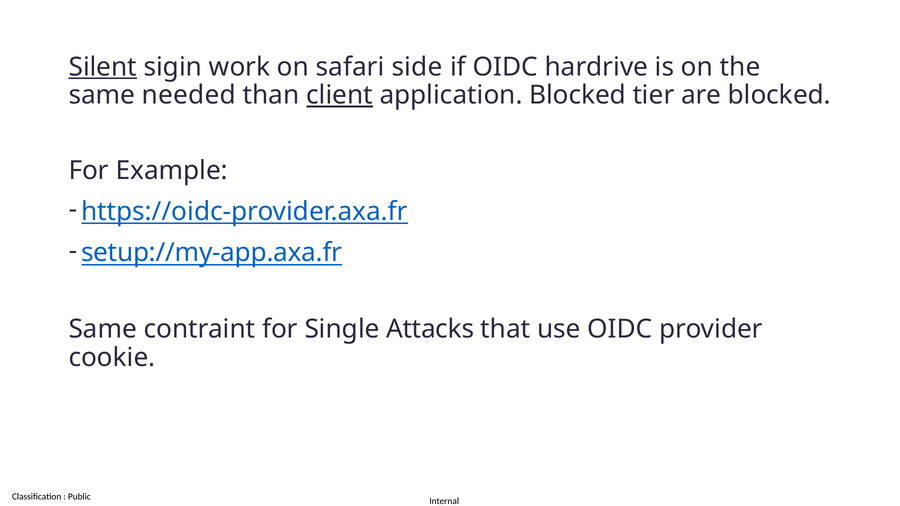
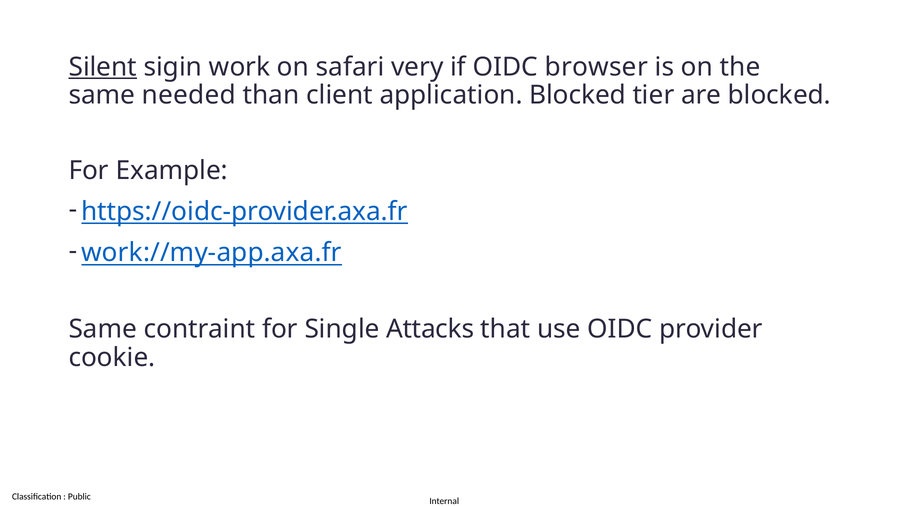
side: side -> very (417, 67)
hardrive: hardrive -> browser (596, 67)
client underline: present -> none (340, 95)
setup://my-app.axa.fr: setup://my-app.axa.fr -> work://my-app.axa.fr (211, 253)
